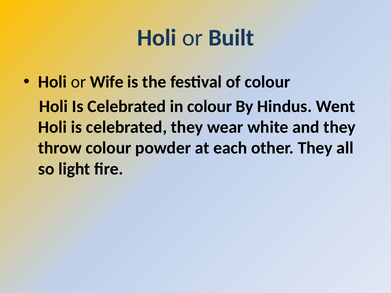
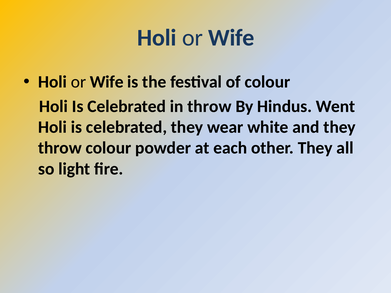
Built: Built -> Wife (231, 38)
in colour: colour -> throw (209, 106)
